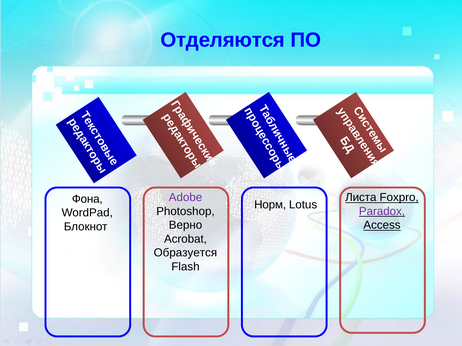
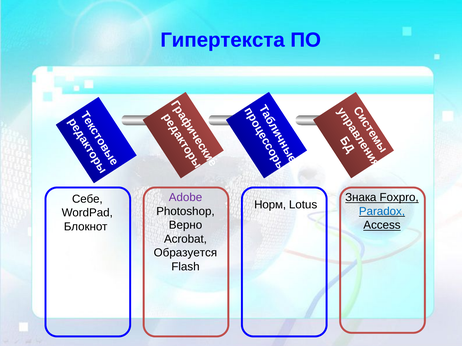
Отделяются: Отделяются -> Гипертекста (223, 40)
Листа: Листа -> Знака (361, 198)
Фона: Фона -> Себе (87, 199)
Paradox colour: purple -> blue (382, 212)
